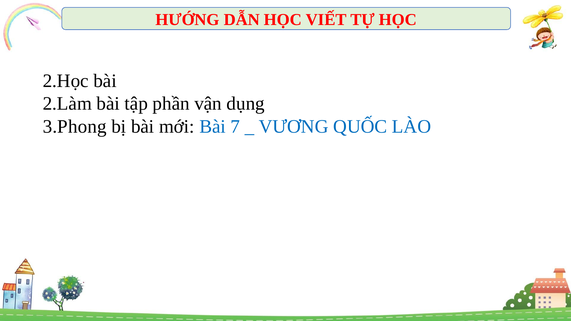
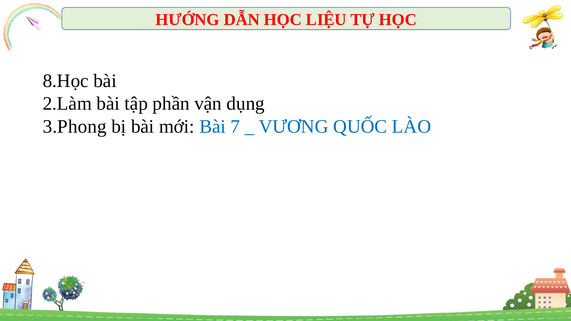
VIẾT: VIẾT -> LIỆU (326, 20)
2.Học: 2.Học -> 8.Học (66, 81)
